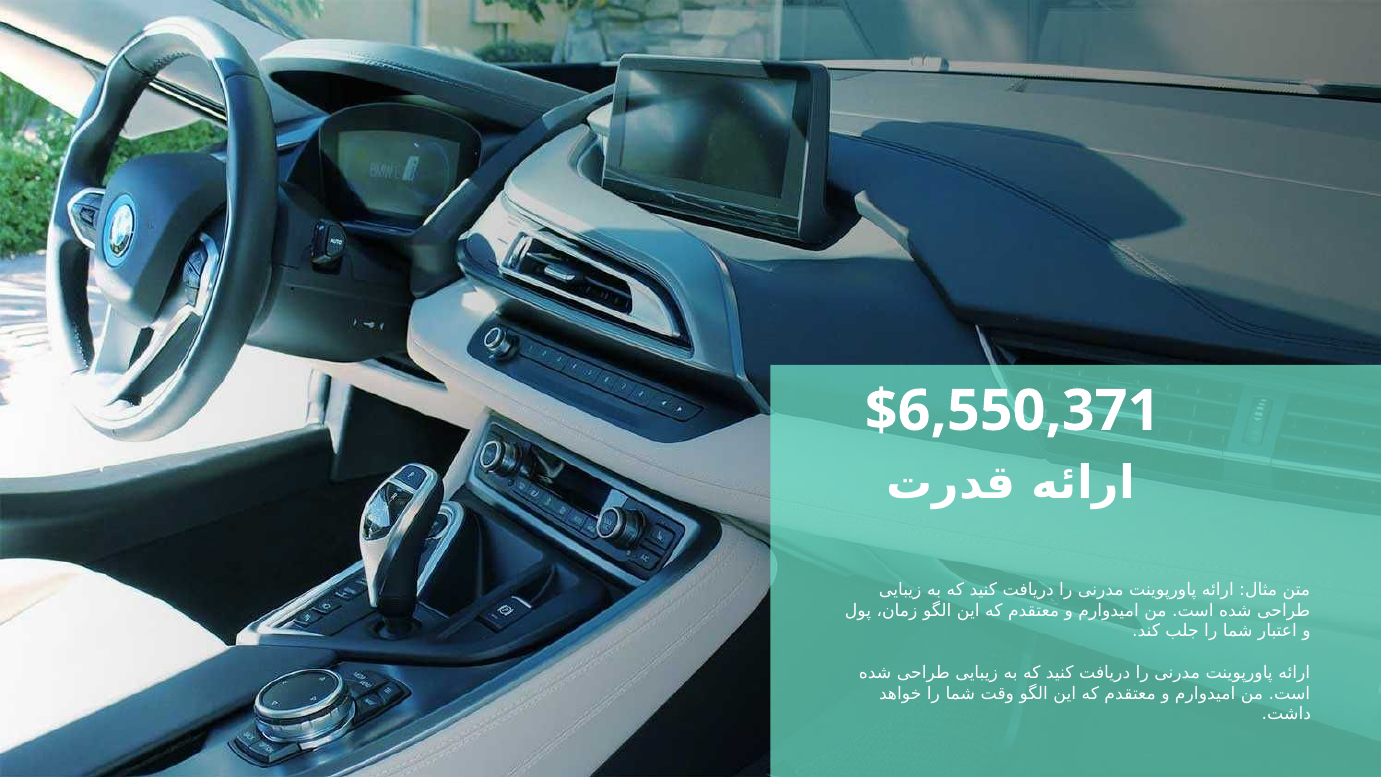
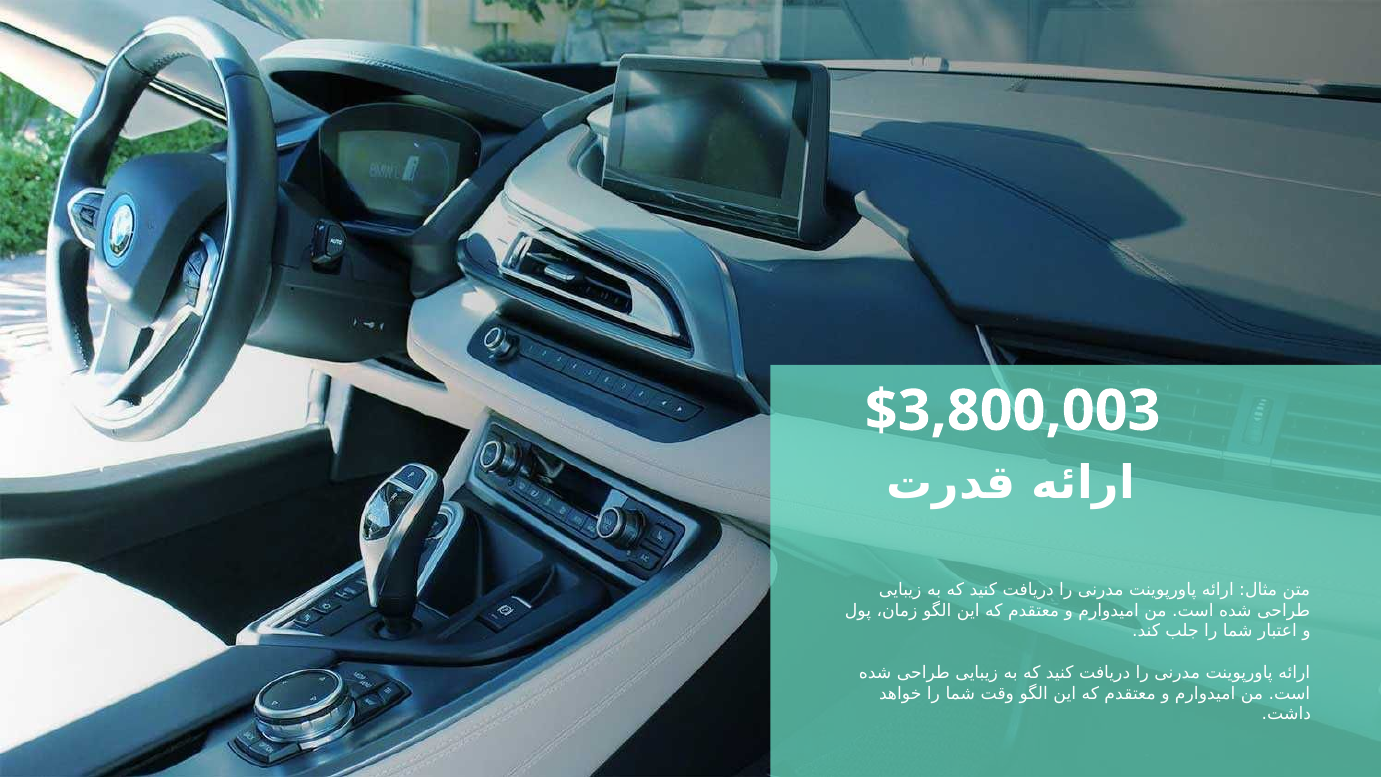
$6,550,371: $6,550,371 -> $3,800,003 (1013, 411)
